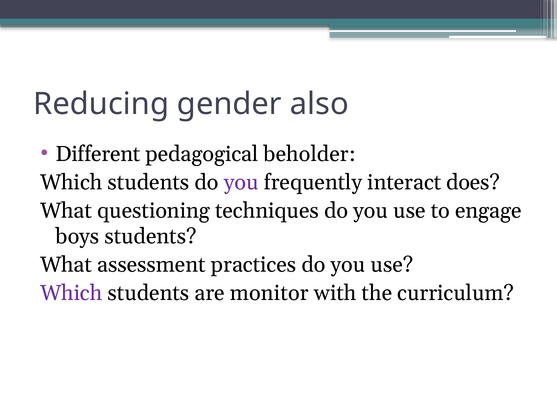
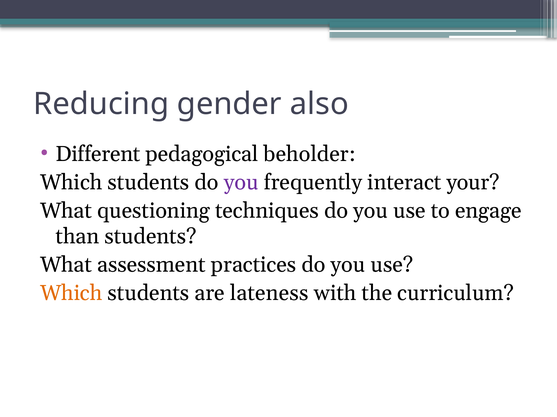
does: does -> your (473, 183)
boys: boys -> than (77, 237)
Which colour: purple -> orange (71, 294)
monitor: monitor -> lateness (269, 294)
